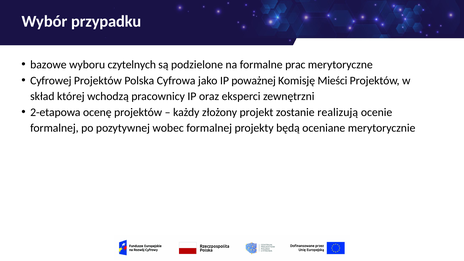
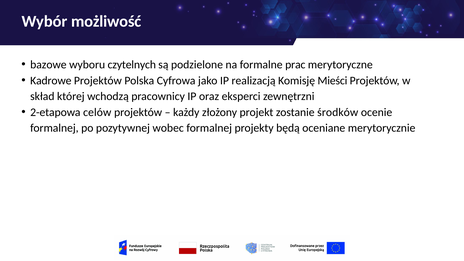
przypadku: przypadku -> możliwość (106, 21)
Cyfrowej: Cyfrowej -> Kadrowe (51, 81)
poważnej: poważnej -> realizacją (254, 81)
ocenę: ocenę -> celów (97, 112)
realizują: realizują -> środków (338, 112)
